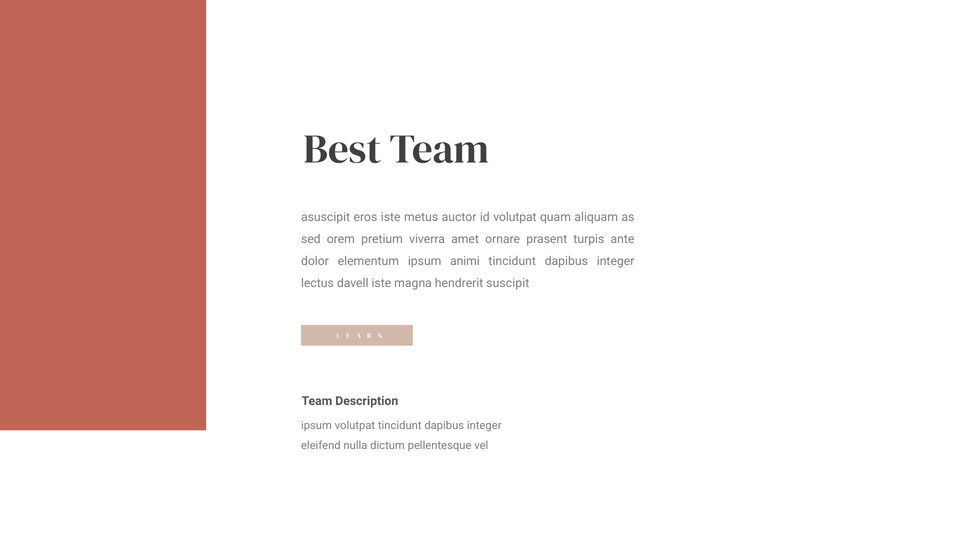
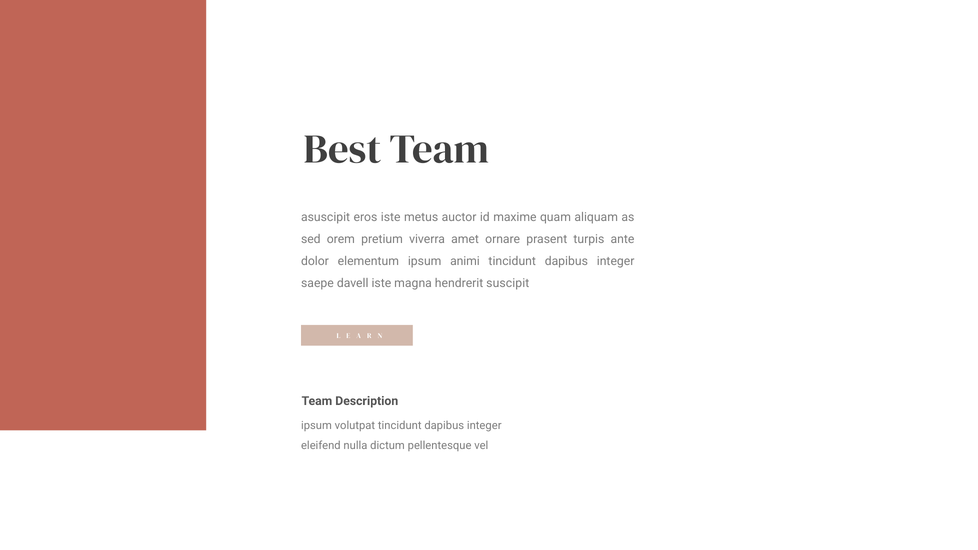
id volutpat: volutpat -> maxime (515, 217)
lectus: lectus -> saepe (317, 283)
